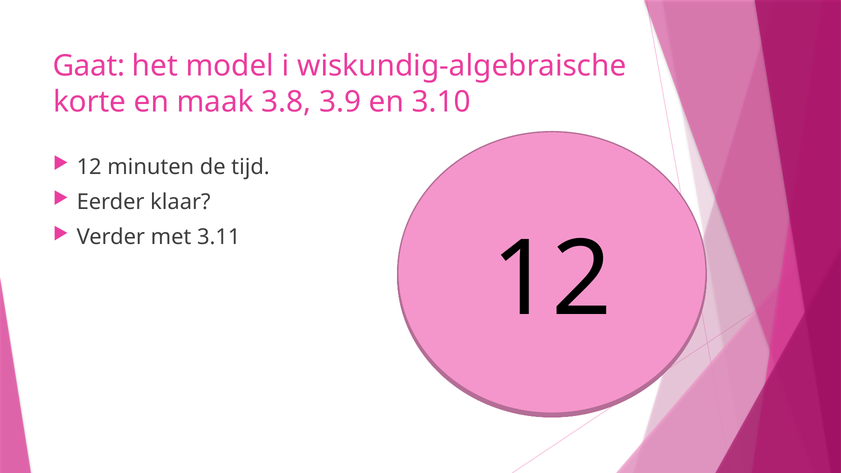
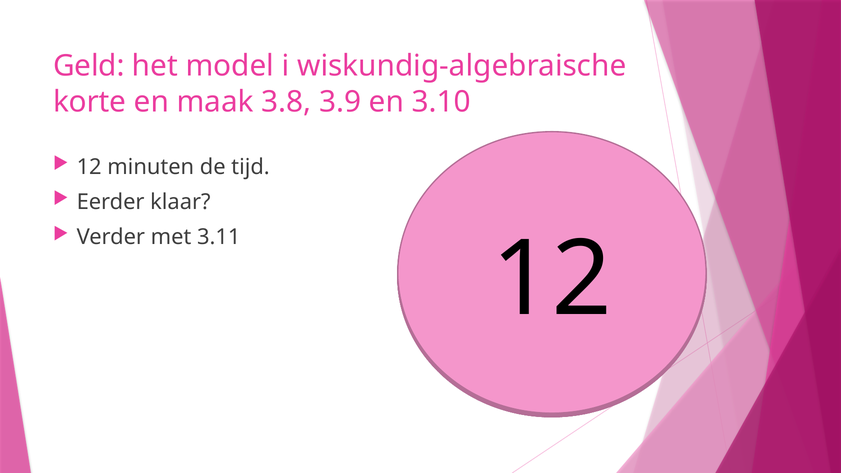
Gaat: Gaat -> Geld (89, 66)
